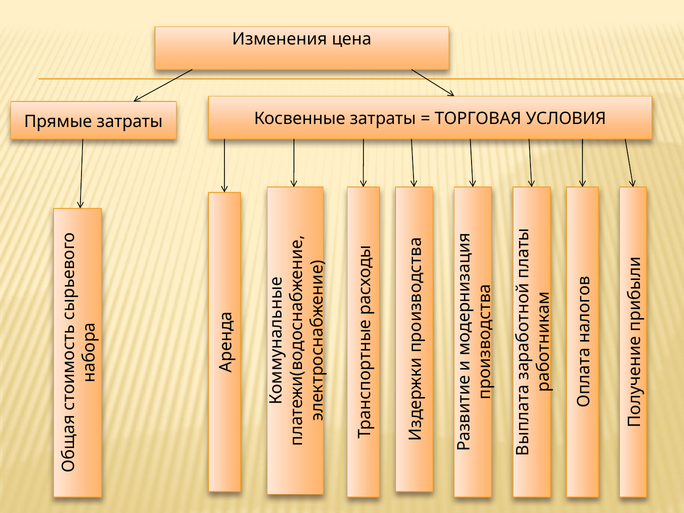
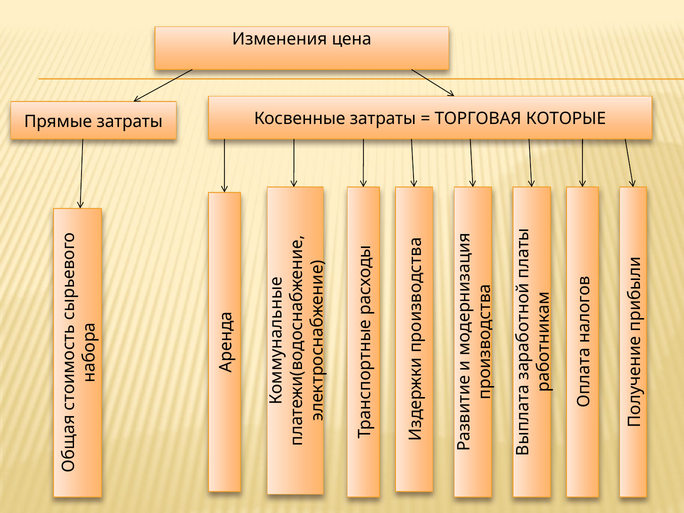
УСЛОВИЯ: УСЛОВИЯ -> КОТОРЫЕ (566, 119)
